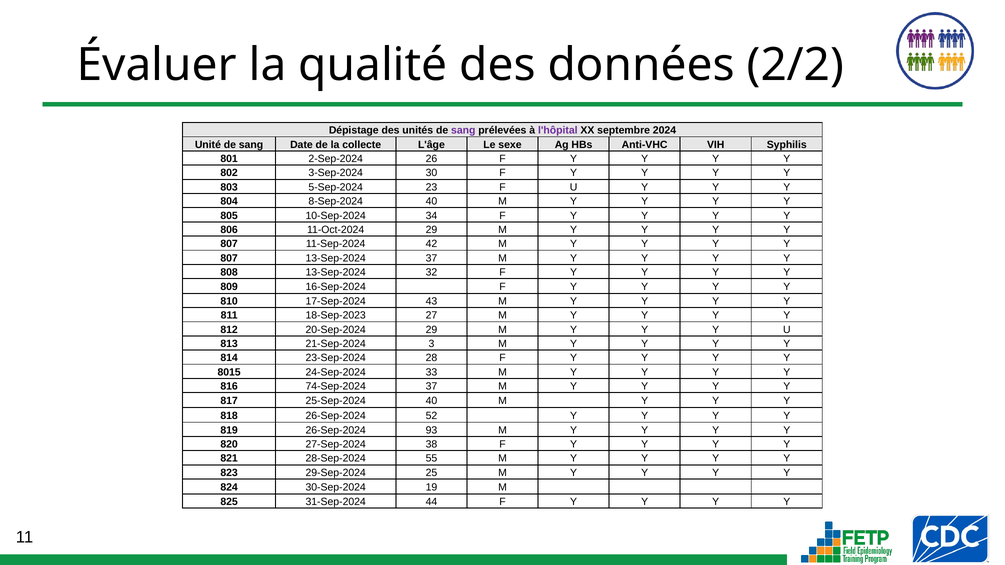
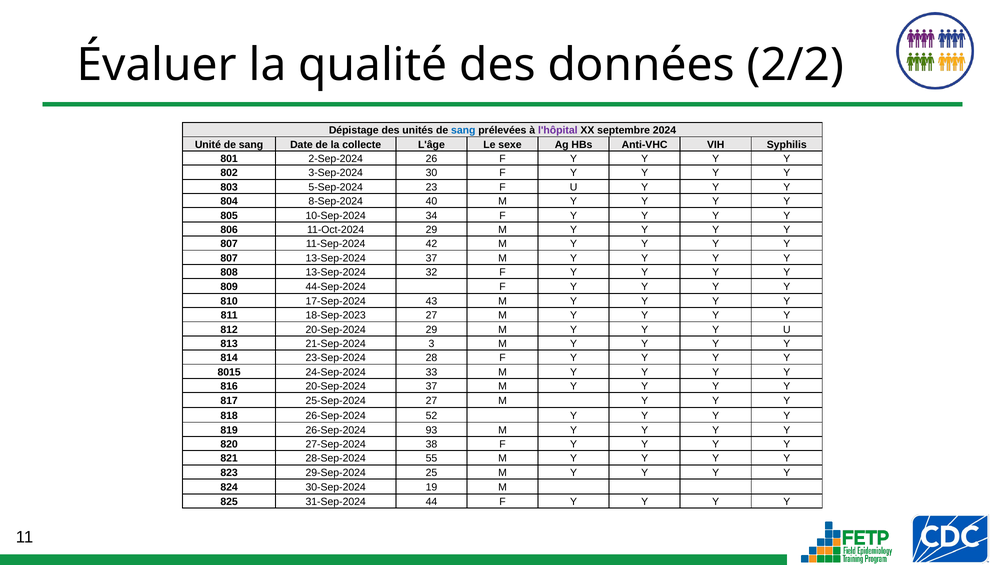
sang colour: purple -> blue (463, 131)
16-Sep-2024: 16-Sep-2024 -> 44-Sep-2024 (336, 287)
816 74-Sep-2024: 74-Sep-2024 -> 20-Sep-2024 (336, 387)
25-Sep-2024 40: 40 -> 27 (431, 401)
